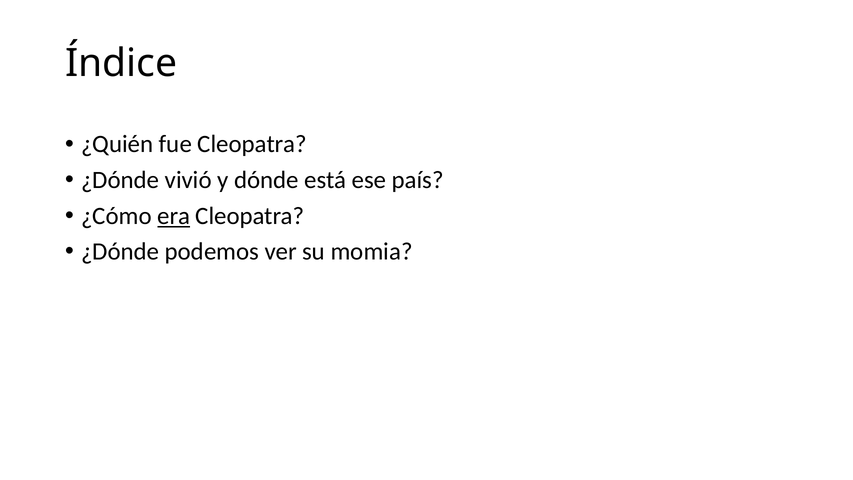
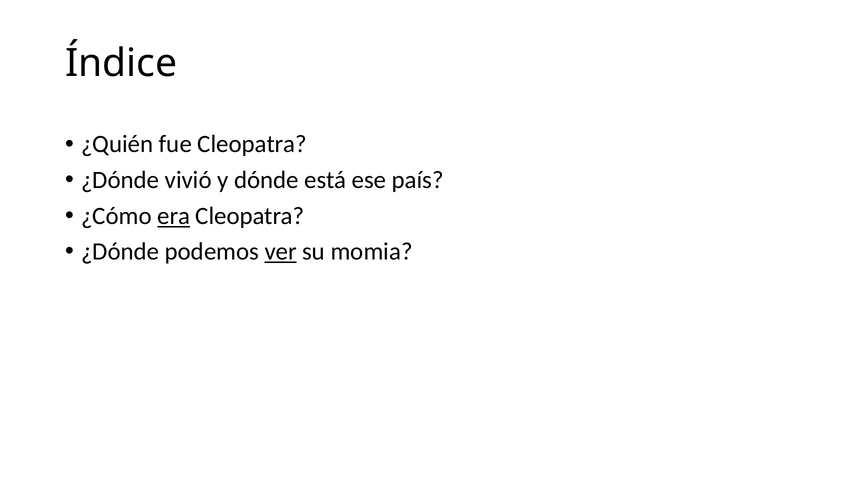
ver underline: none -> present (281, 252)
